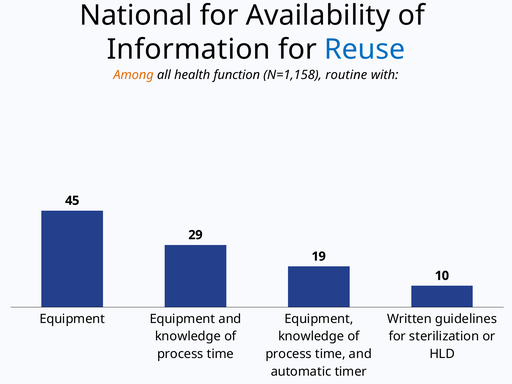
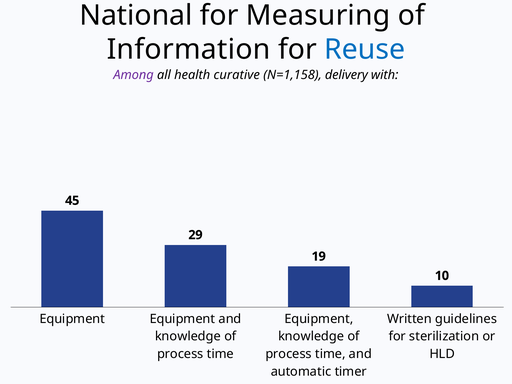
Availability: Availability -> Measuring (318, 15)
Among colour: orange -> purple (134, 75)
function: function -> curative (237, 75)
routine: routine -> delivery (346, 75)
